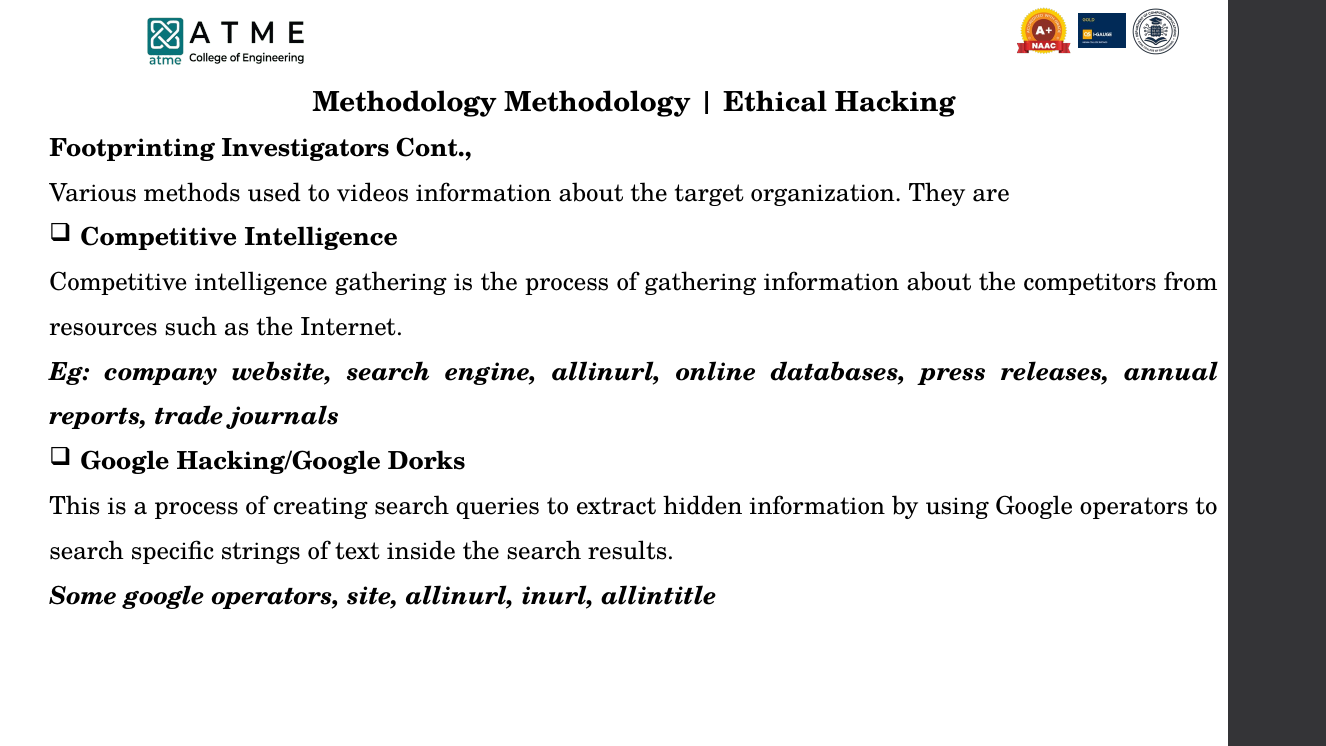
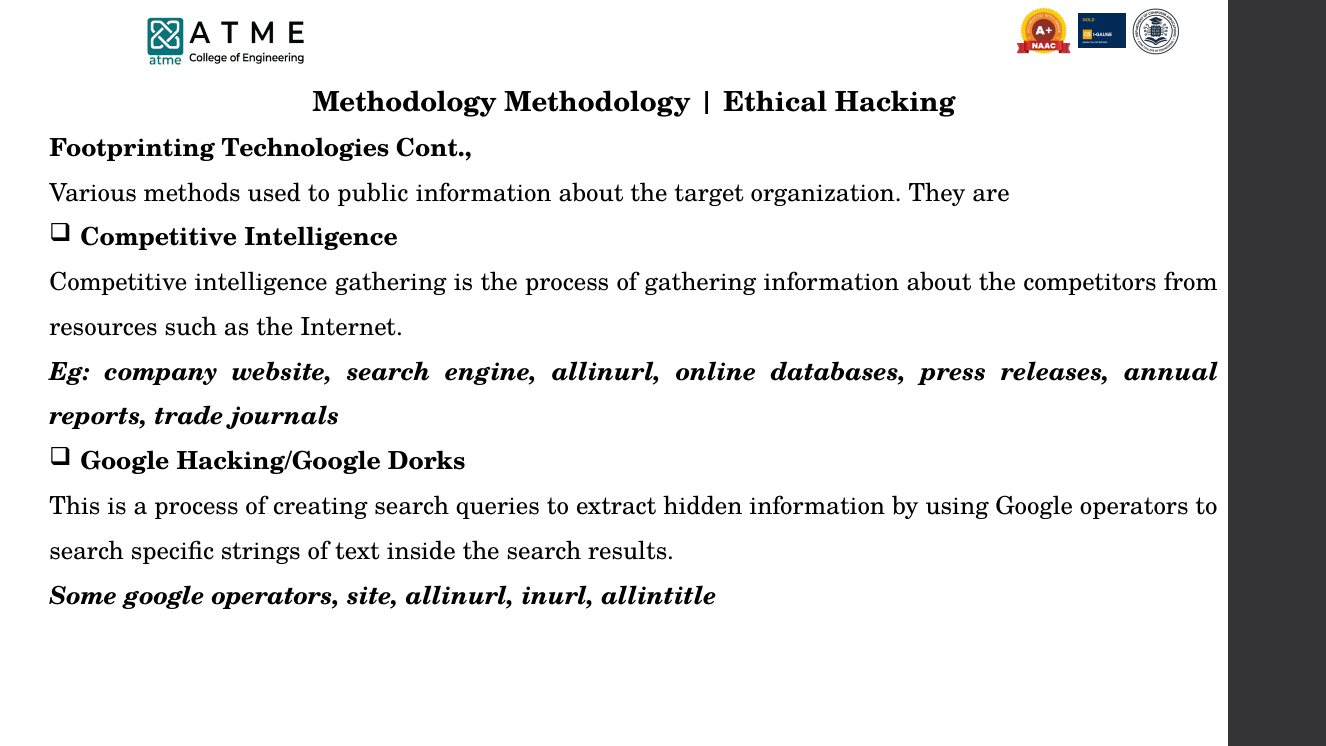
Investigators: Investigators -> Technologies (305, 148)
videos: videos -> public (373, 193)
